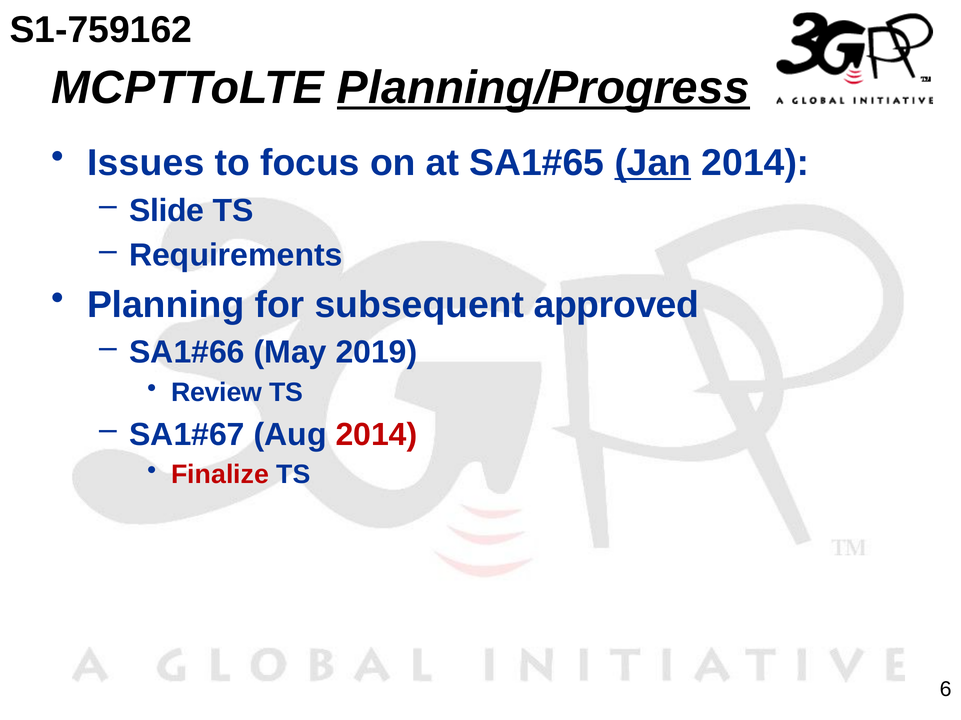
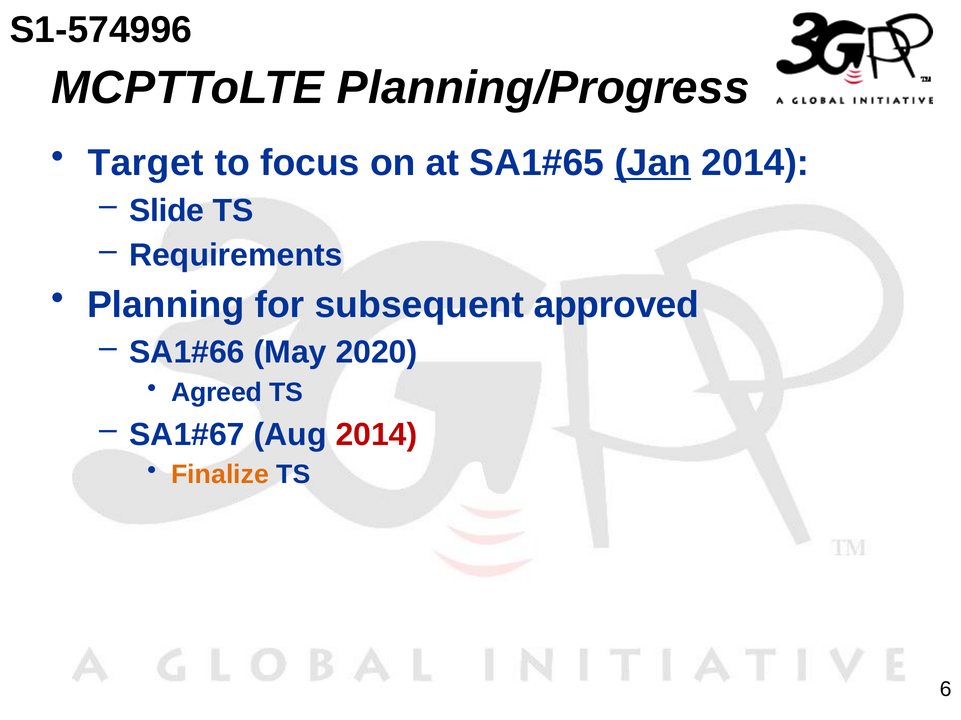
S1-759162: S1-759162 -> S1-574996 (101, 30)
Planning/Progress underline: present -> none (543, 88)
Issues: Issues -> Target (146, 163)
2019: 2019 -> 2020 (377, 353)
Review: Review -> Agreed (217, 393)
Finalize colour: red -> orange (220, 475)
